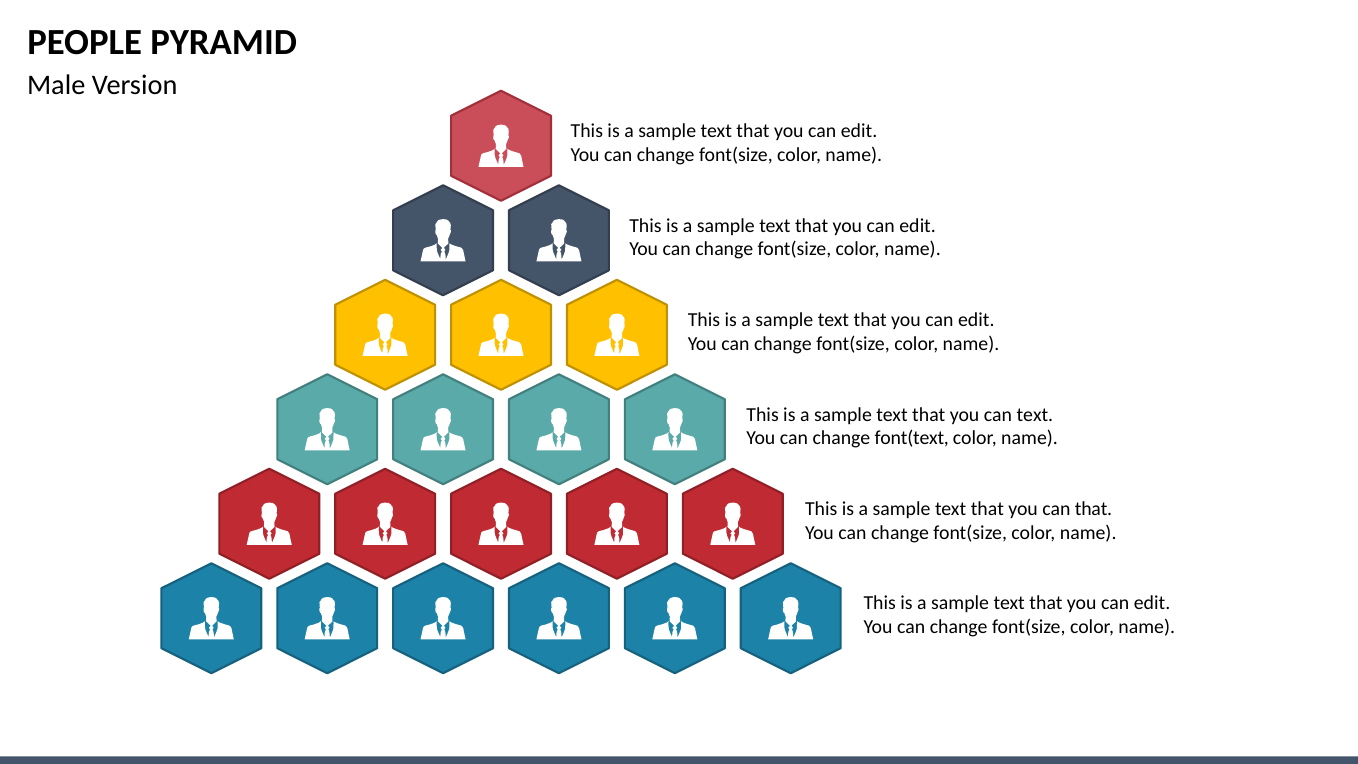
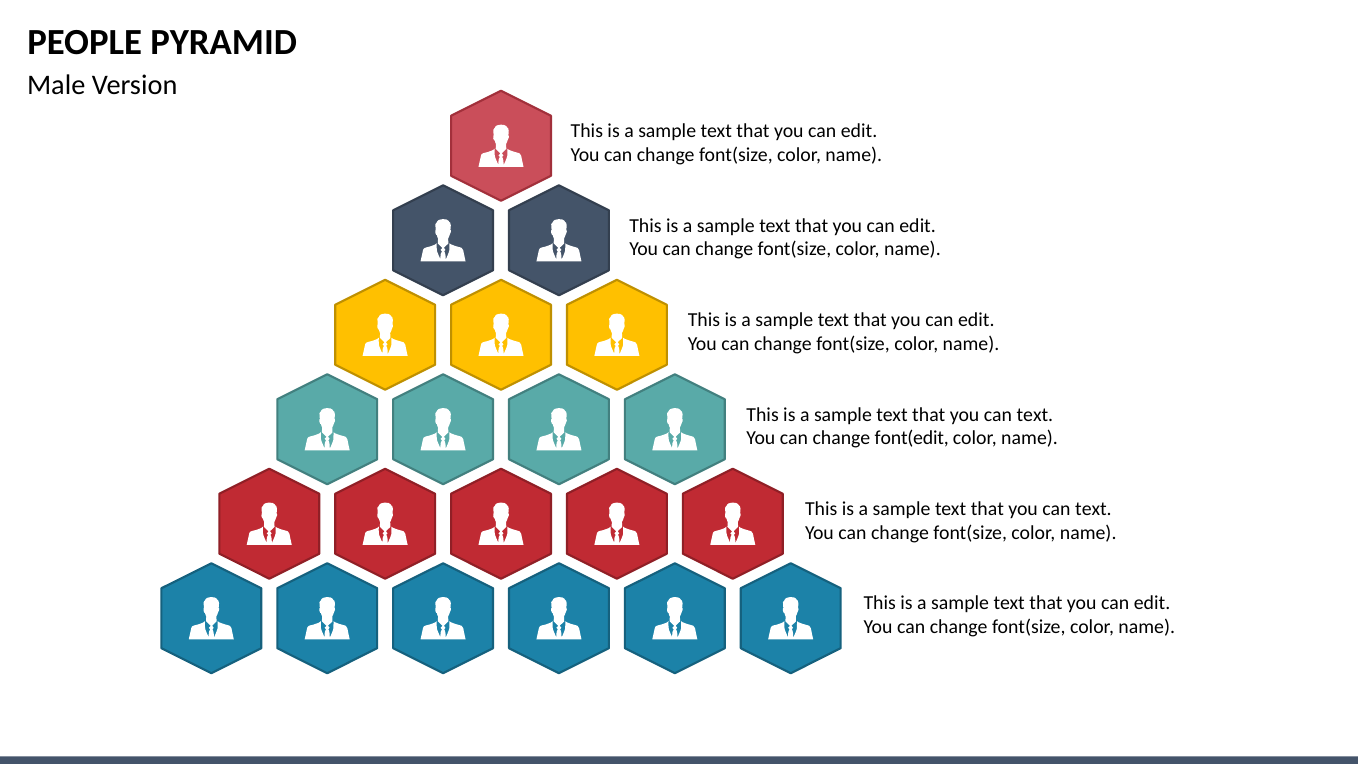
font(text: font(text -> font(edit (912, 438)
that: that -> text (1093, 509)
